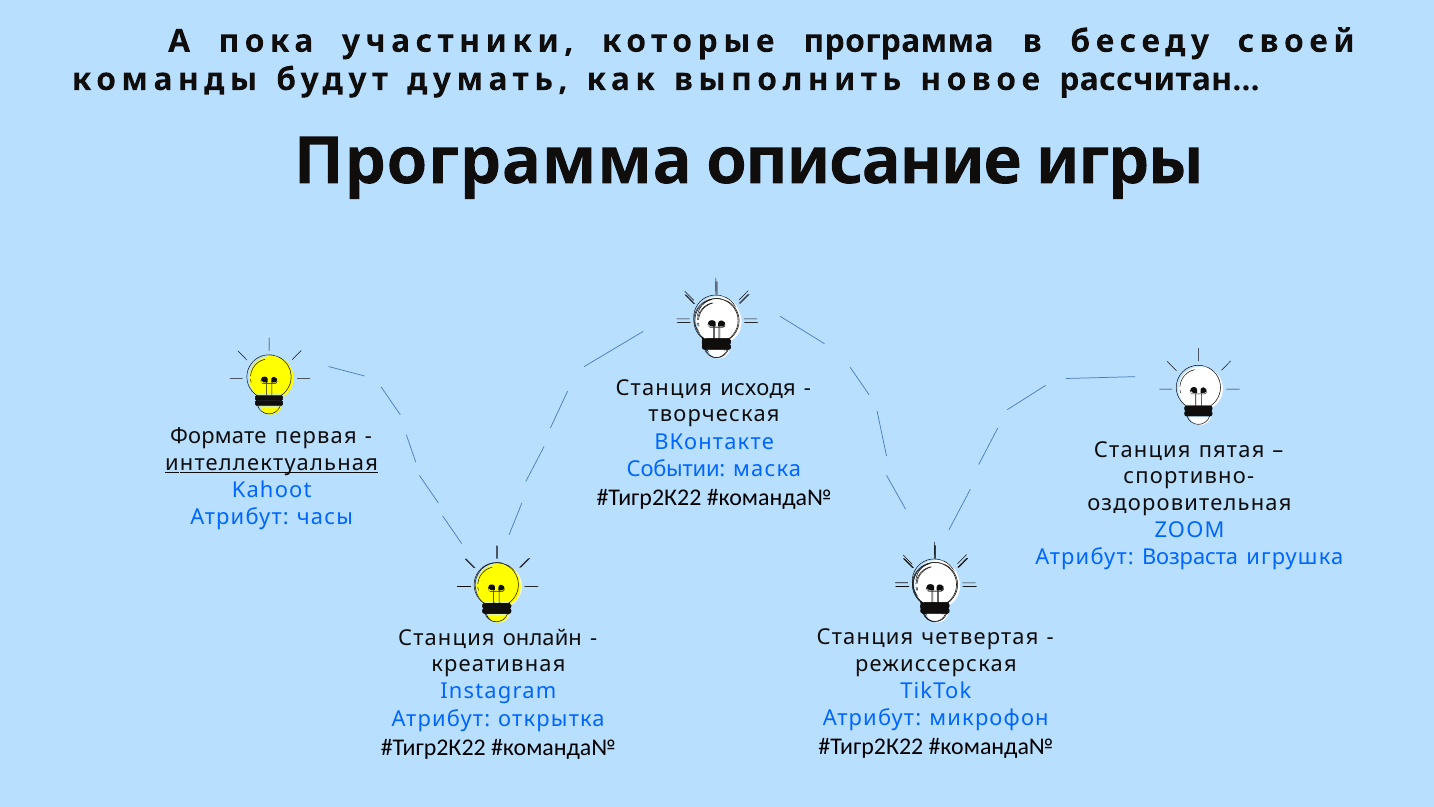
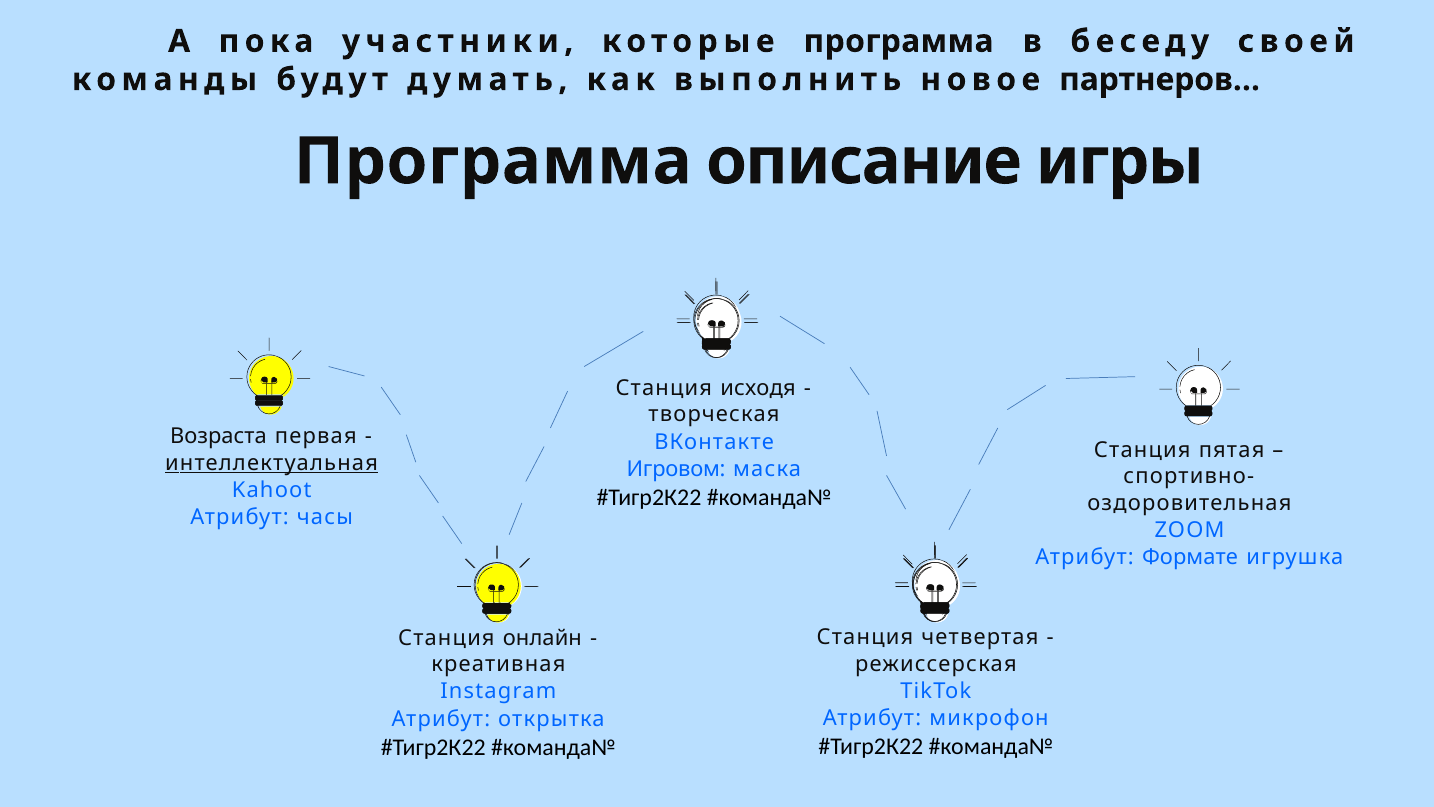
рассчитан…: рассчитан… -> партнеров… (1160, 80)
Формате: Формате -> Возраста (218, 436)
Событии: Событии -> Игровом (676, 469)
Возраста: Возраста -> Формате (1190, 557)
